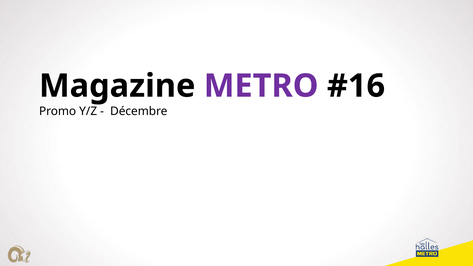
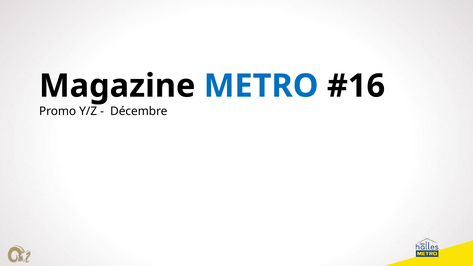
METRO colour: purple -> blue (261, 86)
